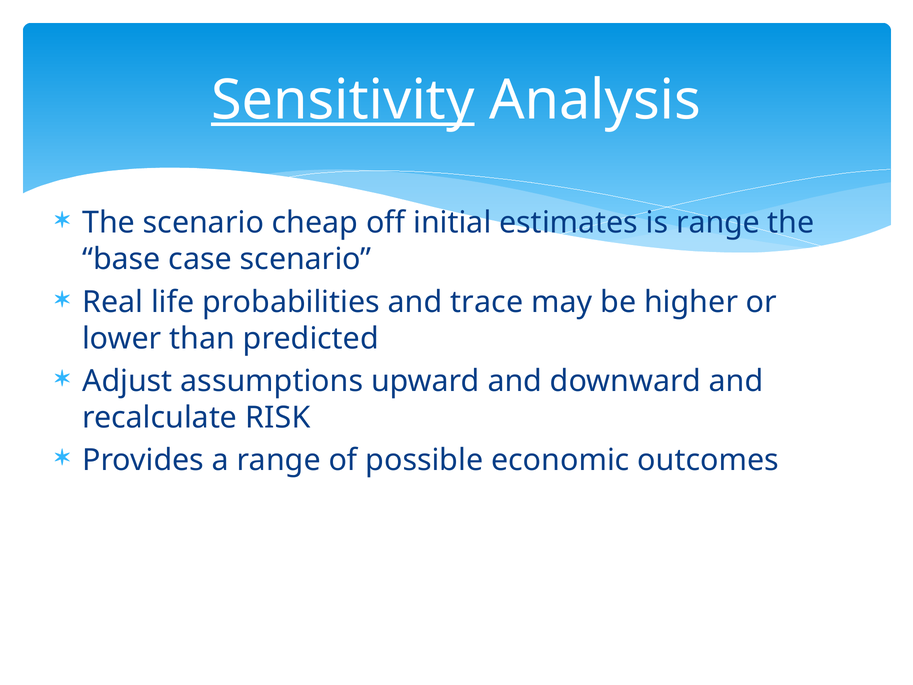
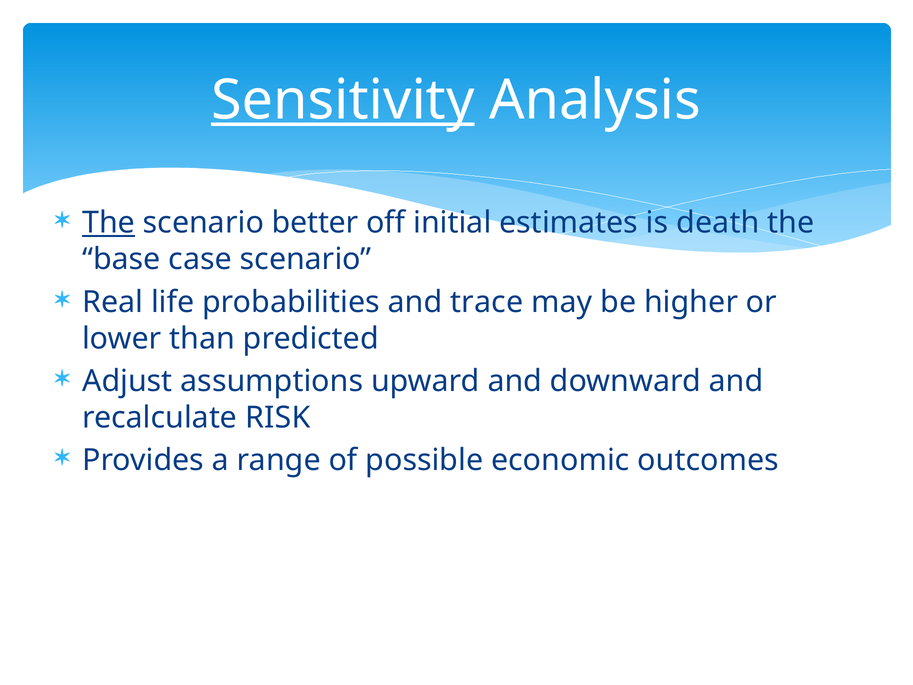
The underline: none -> present (109, 223)
cheap: cheap -> better (315, 223)
is range: range -> death (718, 223)
